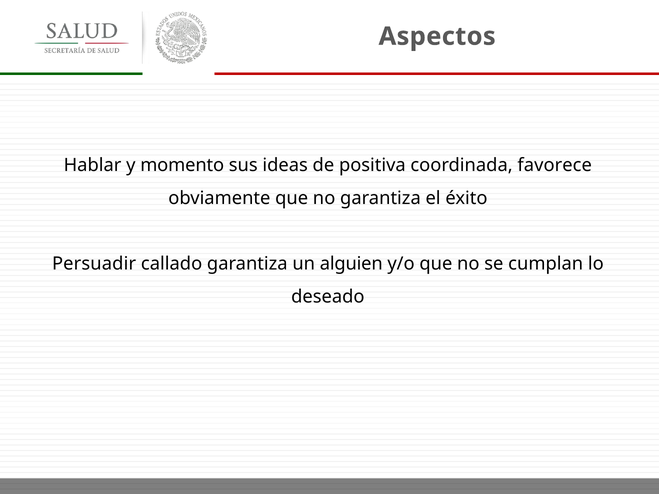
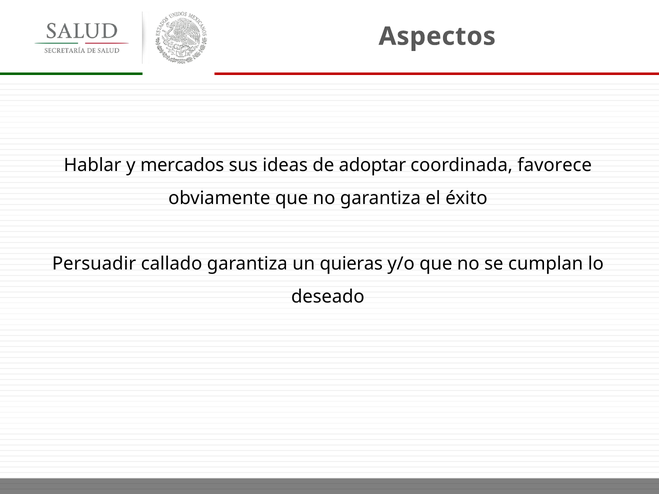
momento: momento -> mercados (182, 165)
positiva: positiva -> adoptar (372, 165)
alguien: alguien -> quieras (351, 264)
